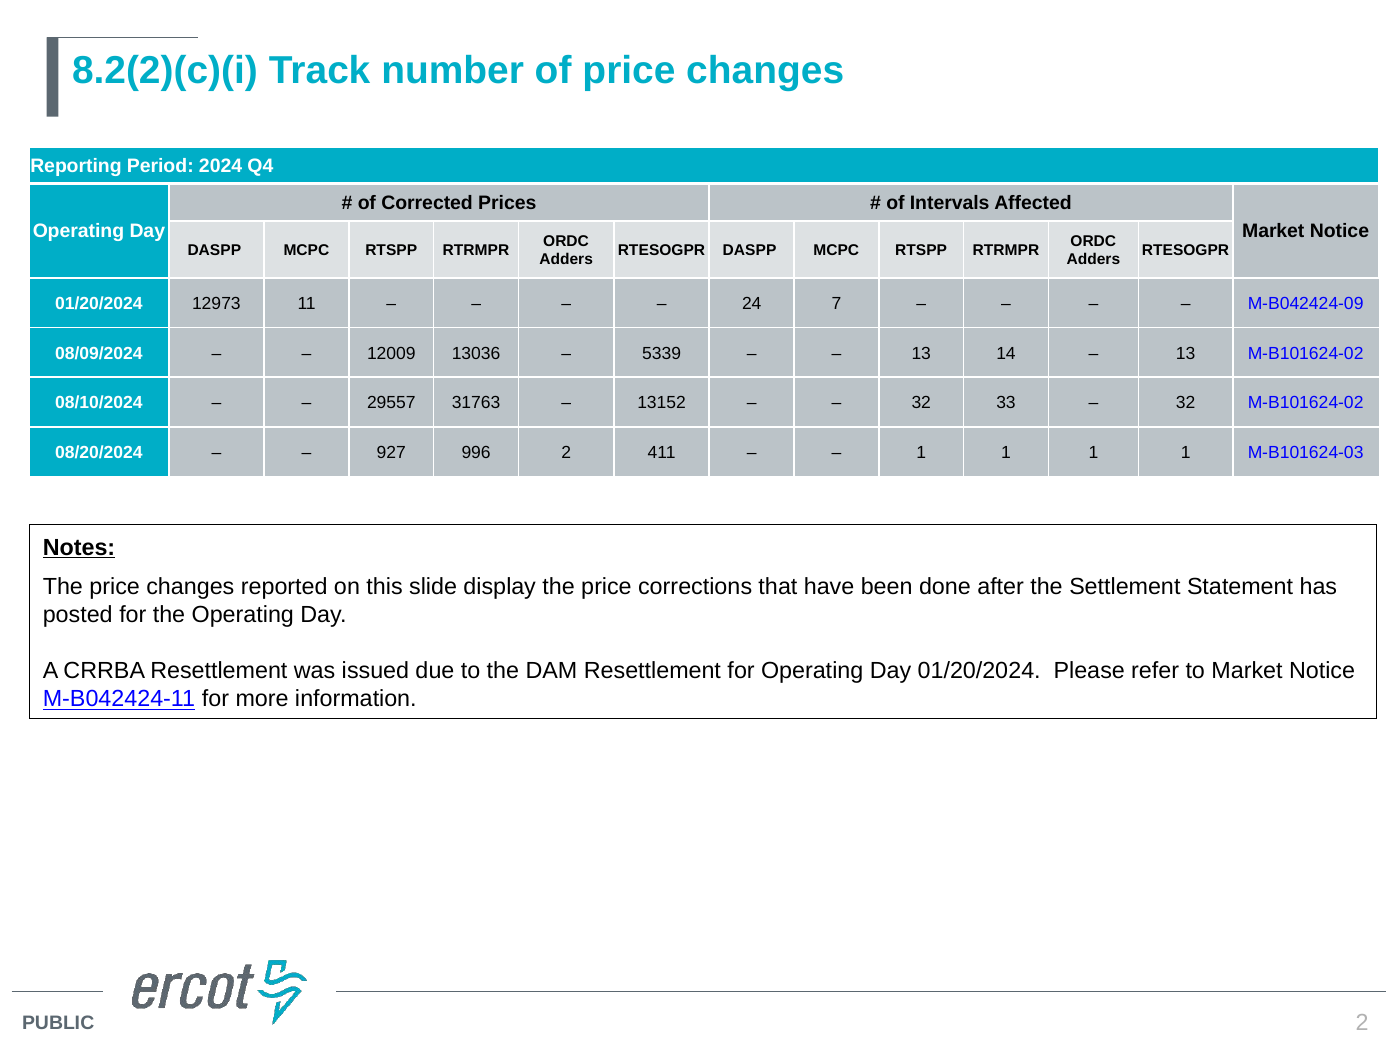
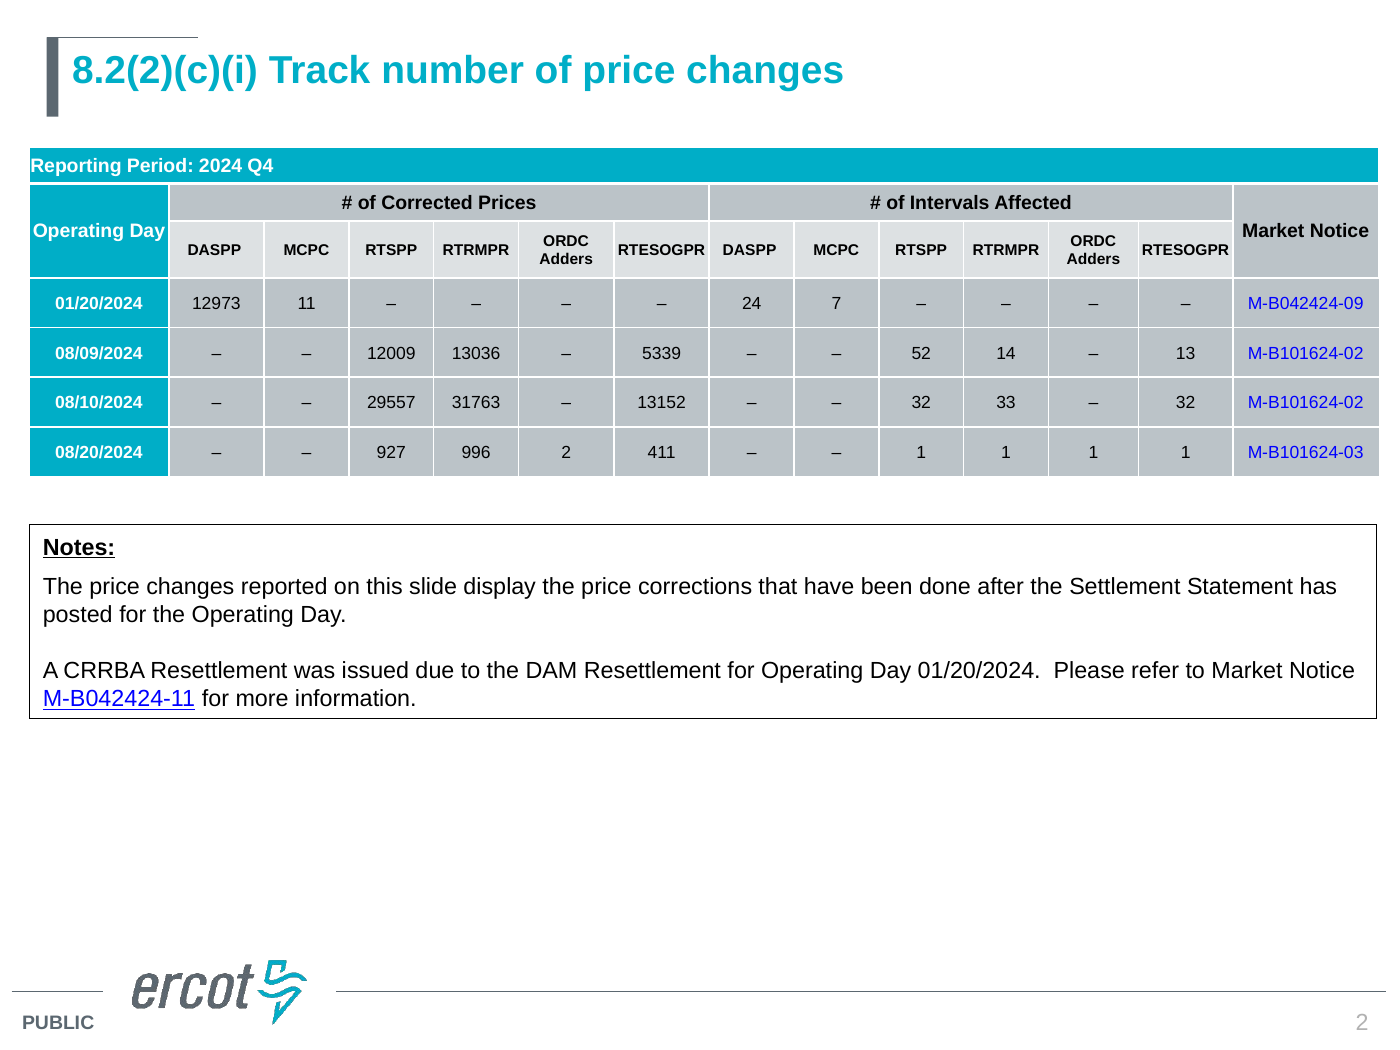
13: 13 -> 52 (921, 353)
